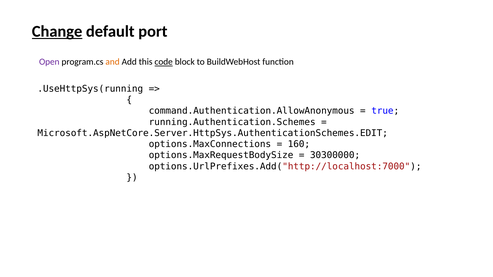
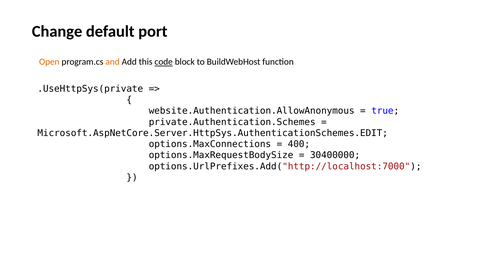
Change underline: present -> none (57, 31)
Open colour: purple -> orange (49, 62)
.UseHttpSys(running: .UseHttpSys(running -> .UseHttpSys(private (90, 89)
command.Authentication.AllowAnonymous: command.Authentication.AllowAnonymous -> website.Authentication.AllowAnonymous (252, 111)
running.Authentication.Schemes: running.Authentication.Schemes -> private.Authentication.Schemes (232, 122)
160: 160 -> 400 (299, 144)
30300000: 30300000 -> 30400000 (335, 155)
